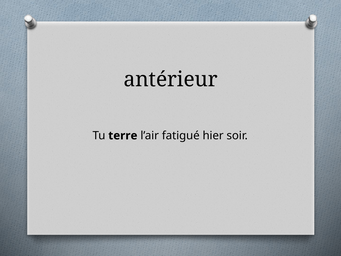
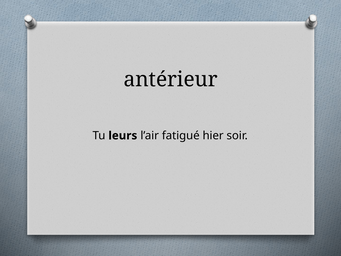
terre: terre -> leurs (123, 135)
